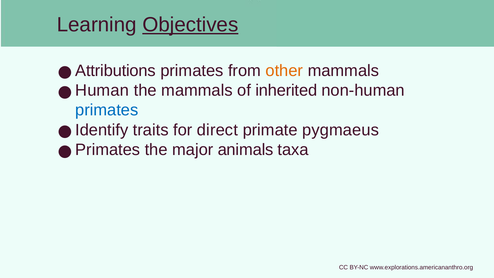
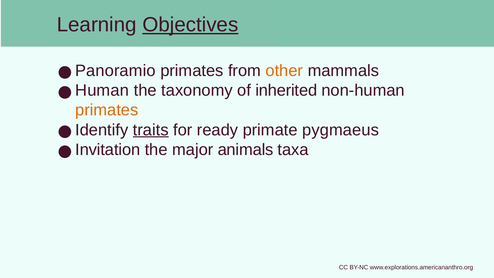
Attributions: Attributions -> Panoramio (115, 71)
the mammals: mammals -> taxonomy (197, 90)
primates colour: blue -> orange (107, 110)
traits underline: none -> present (151, 130)
direct: direct -> ready (218, 130)
Primates: Primates -> Invitation (108, 150)
